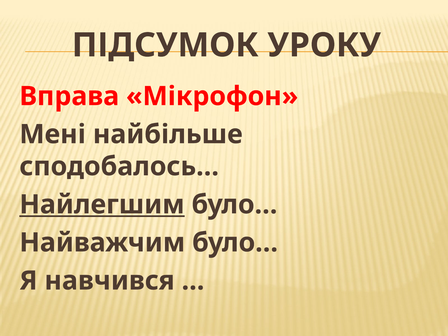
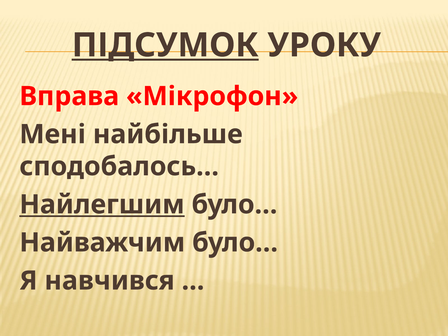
ПІДСУМОК underline: none -> present (165, 45)
